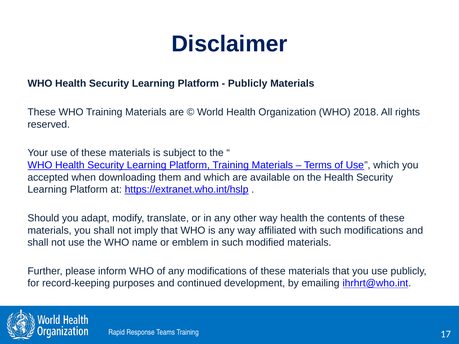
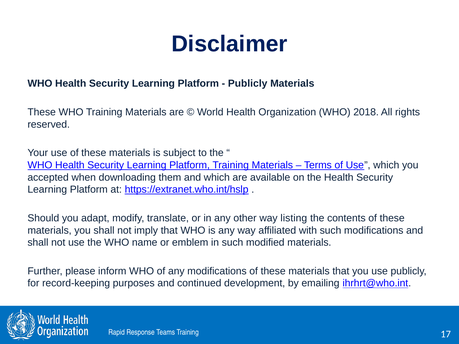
way health: health -> listing (294, 218)
